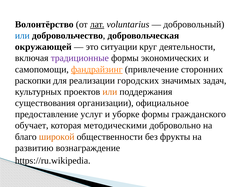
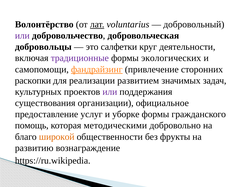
или colour: blue -> purple (22, 36)
окружающей: окружающей -> добровольцы (43, 47)
ситуации: ситуации -> салфетки (119, 47)
экономических: экономических -> экологических (171, 58)
городских: городских -> развитием (138, 81)
или colour: orange -> purple (110, 92)
обучает: обучает -> помощь (32, 126)
